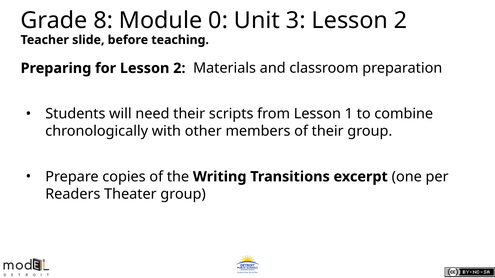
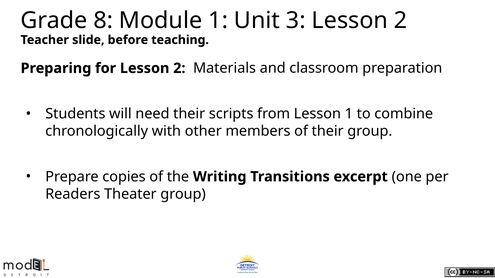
Module 0: 0 -> 1 (218, 21)
